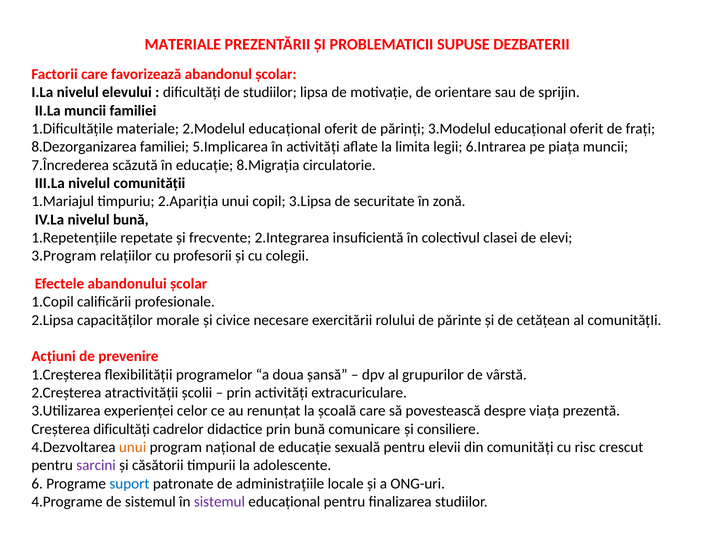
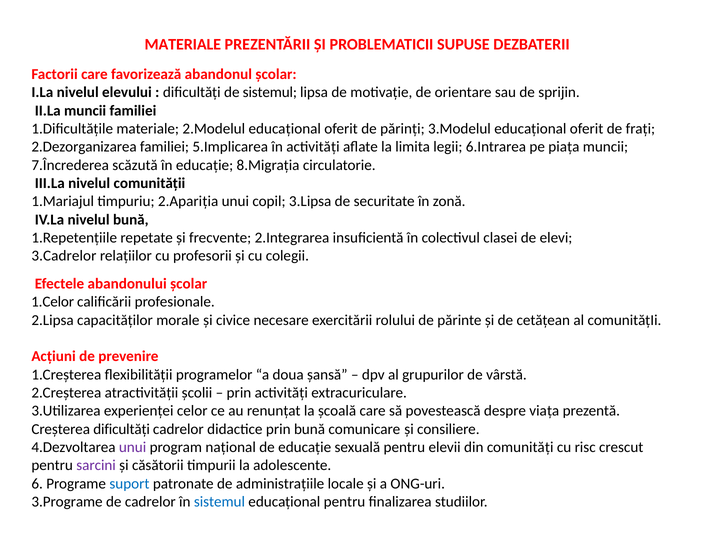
de studiilor: studiilor -> sistemul (270, 92)
8.Dezorganizarea: 8.Dezorganizarea -> 2.Dezorganizarea (84, 147)
3.Program: 3.Program -> 3.Cadrelor (64, 256)
1.Copil: 1.Copil -> 1.Celor (53, 302)
unui colour: orange -> purple (133, 447)
4.Programe: 4.Programe -> 3.Programe (67, 502)
de sistemul: sistemul -> cadrelor (150, 502)
sistemul colour: purple -> blue (219, 502)
